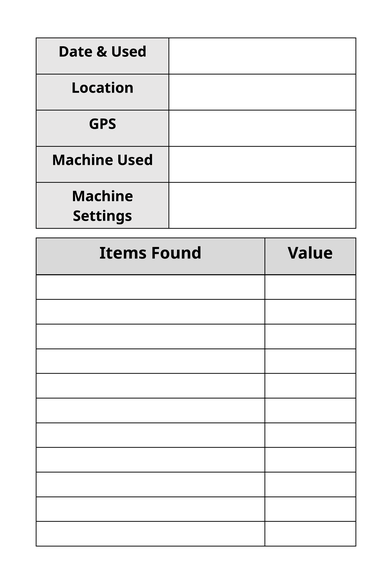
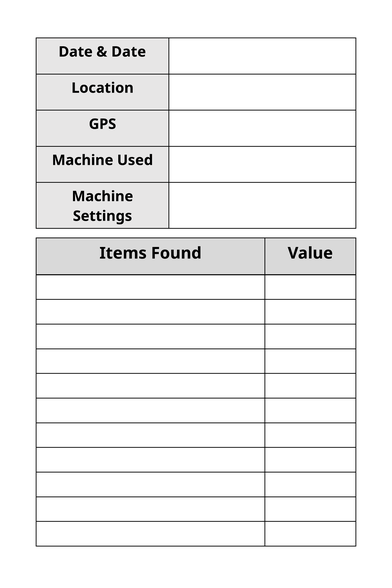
Used: Used -> Date (129, 52)
